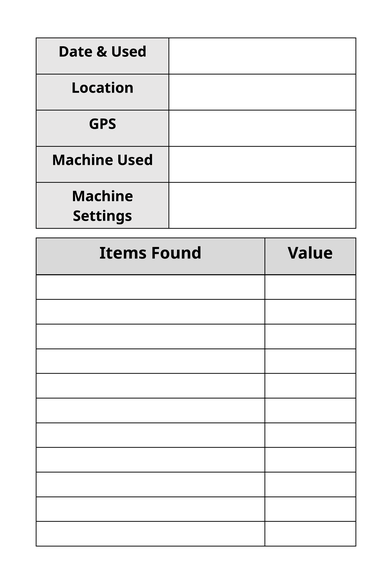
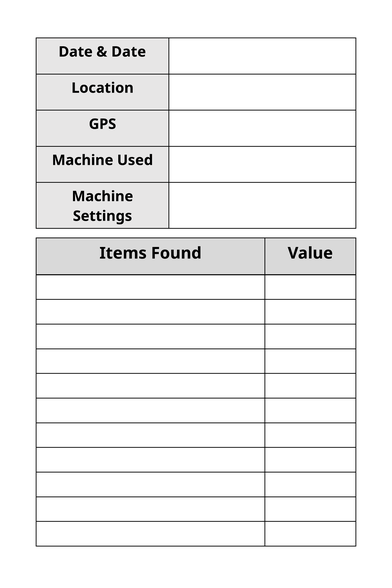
Used: Used -> Date (129, 52)
